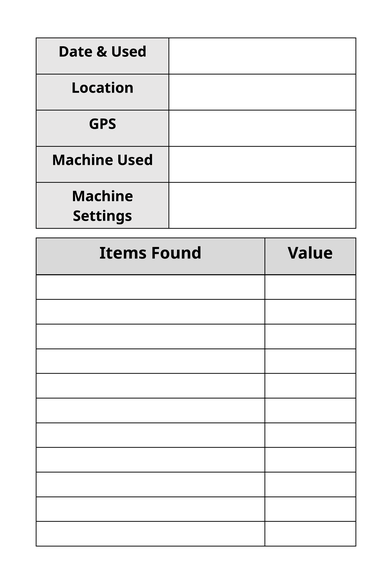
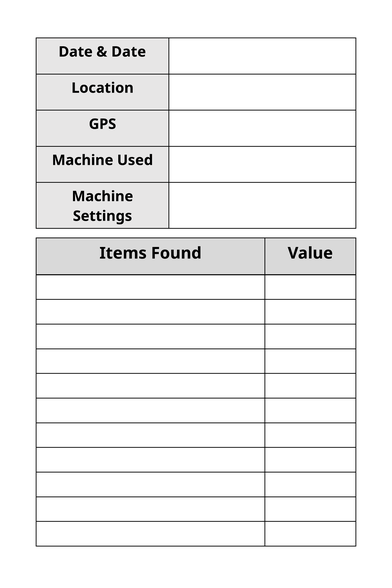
Used: Used -> Date (129, 52)
